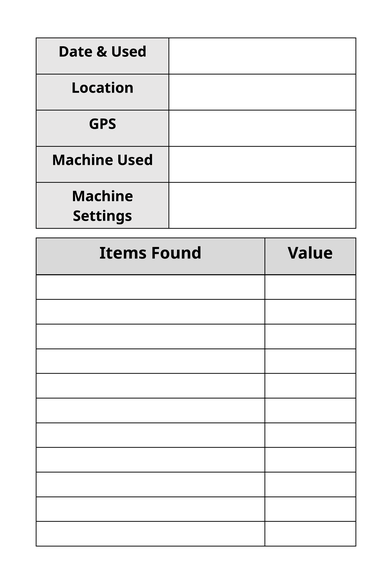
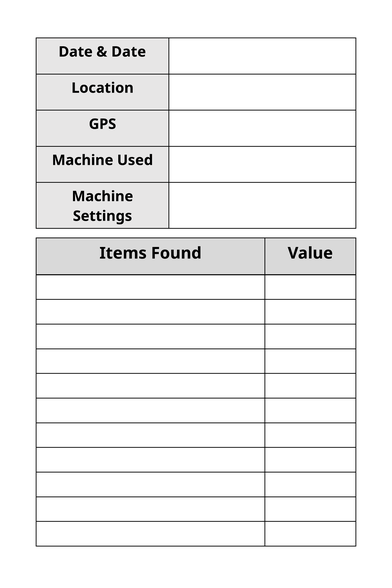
Used: Used -> Date (129, 52)
